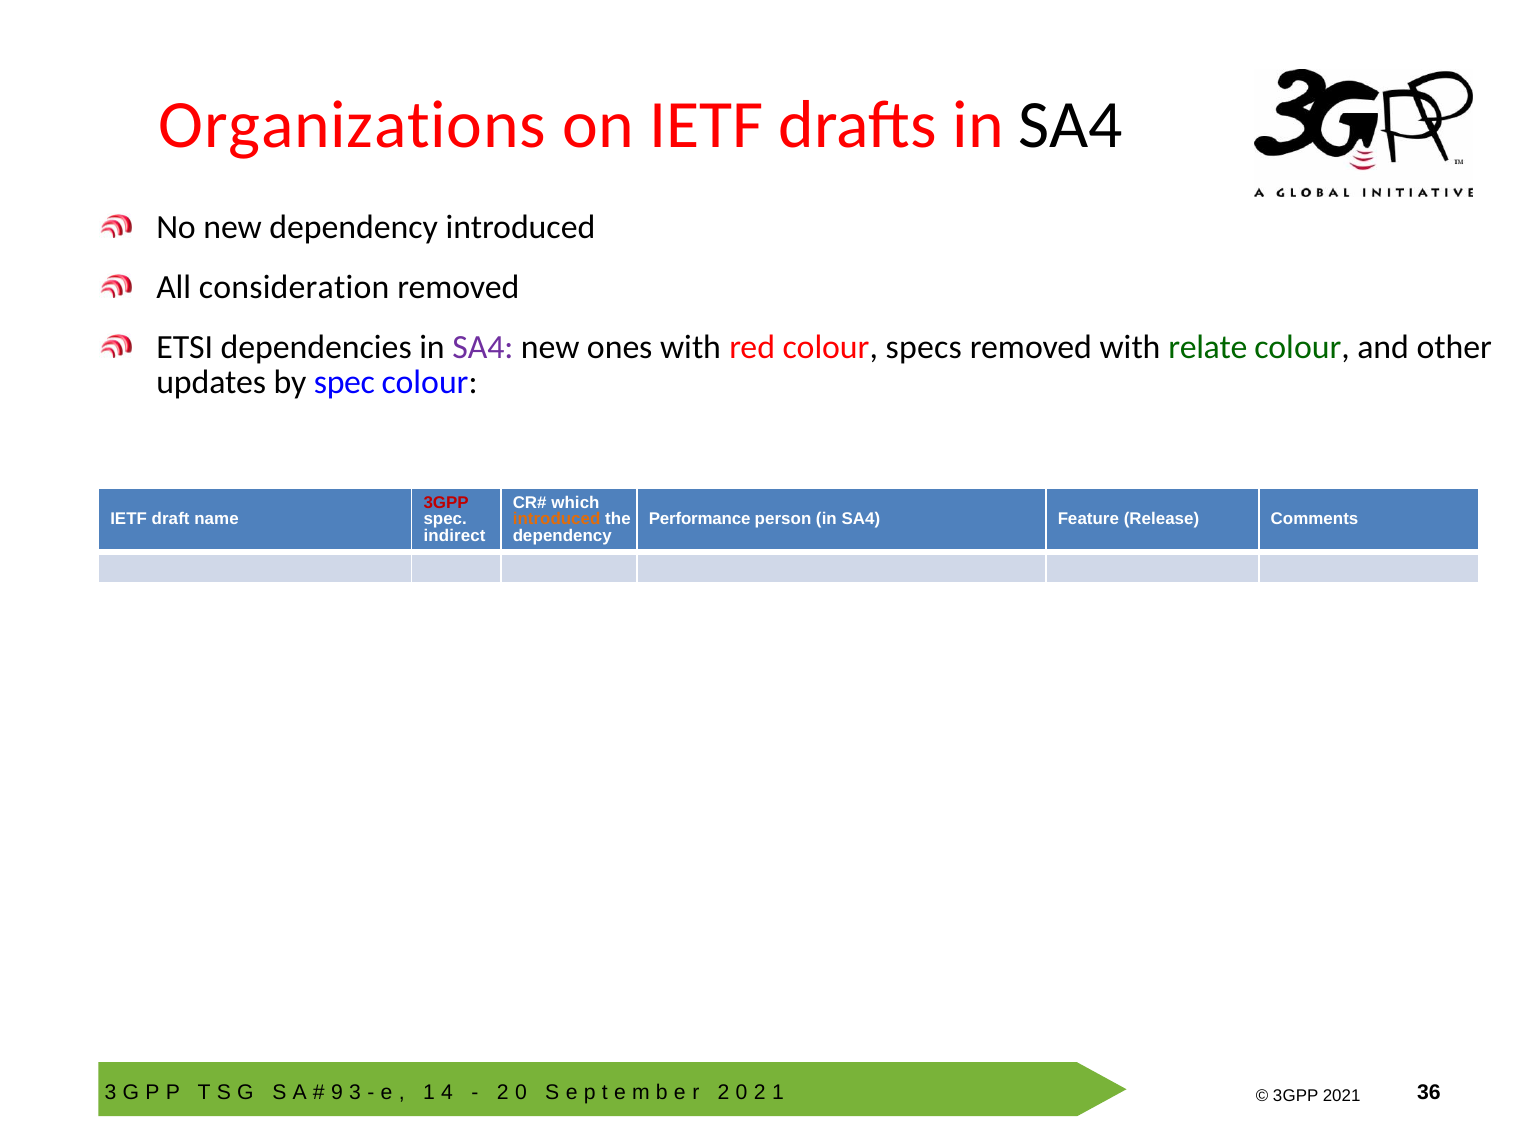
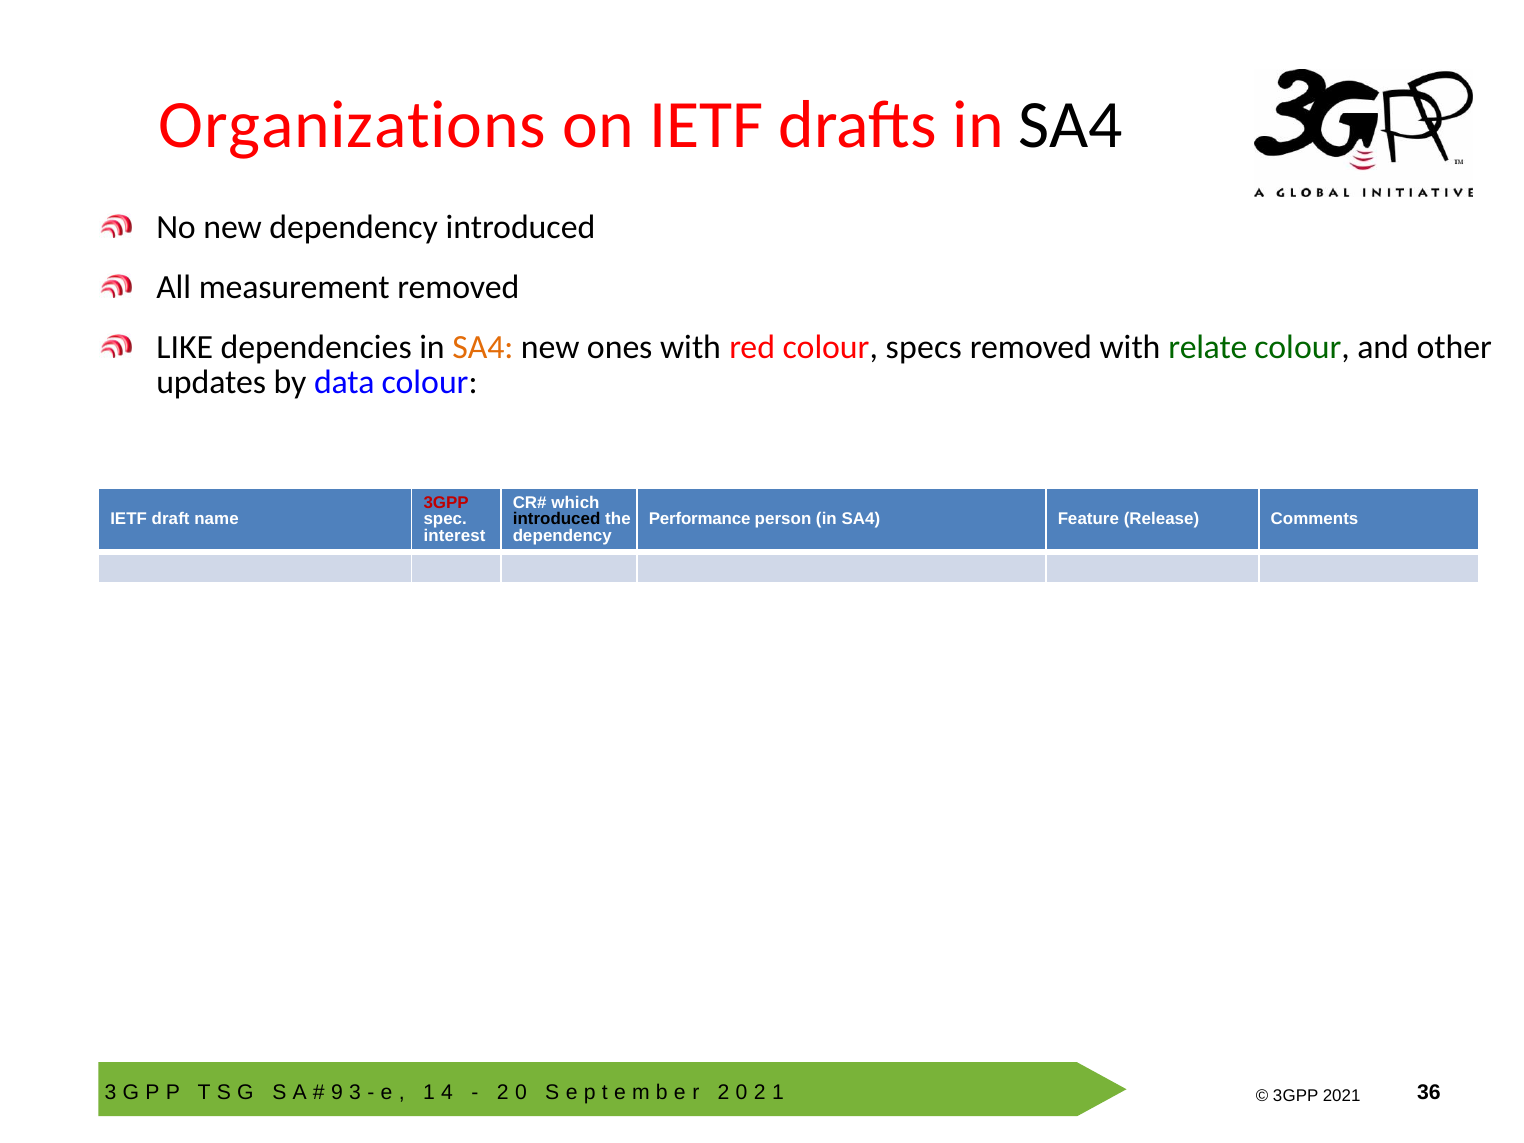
consideration: consideration -> measurement (294, 288)
ETSI: ETSI -> LIKE (185, 348)
SA4 colour: purple -> orange (483, 348)
by spec: spec -> data (344, 382)
introduced colour: orange -> black (557, 519)
indirect: indirect -> interest (455, 535)
